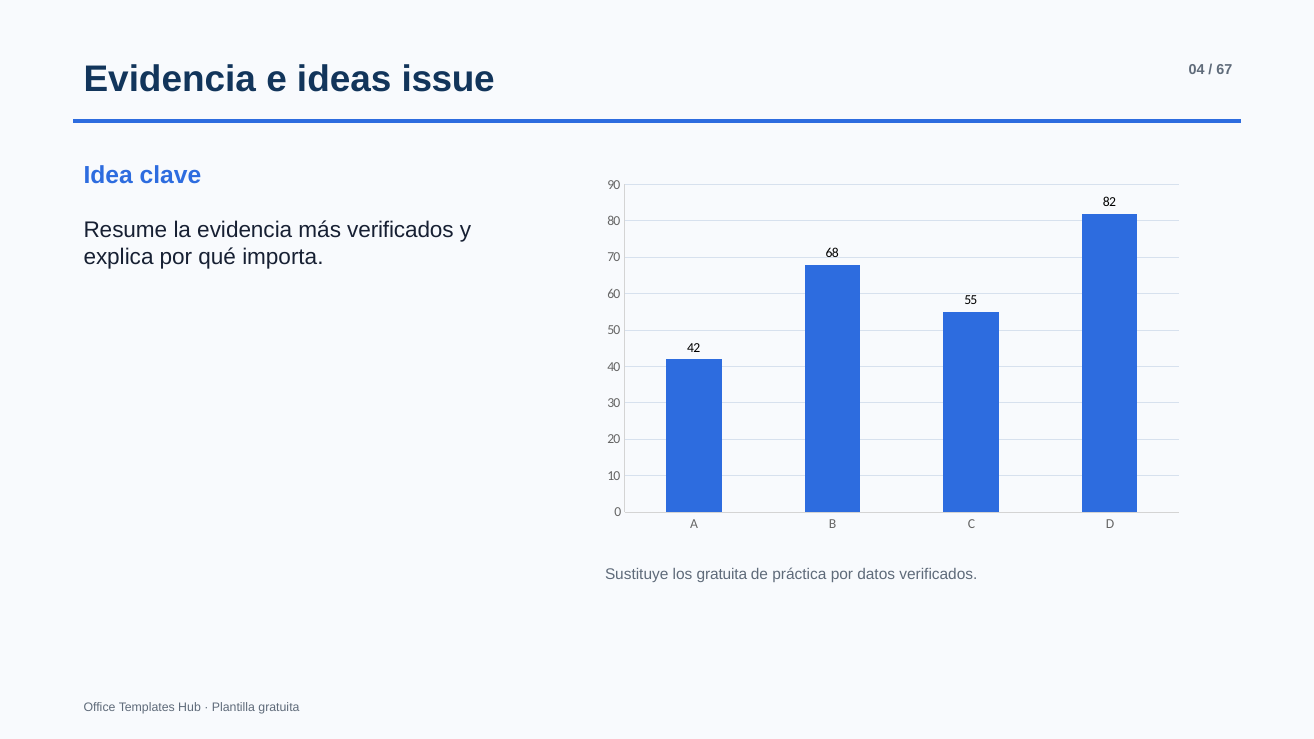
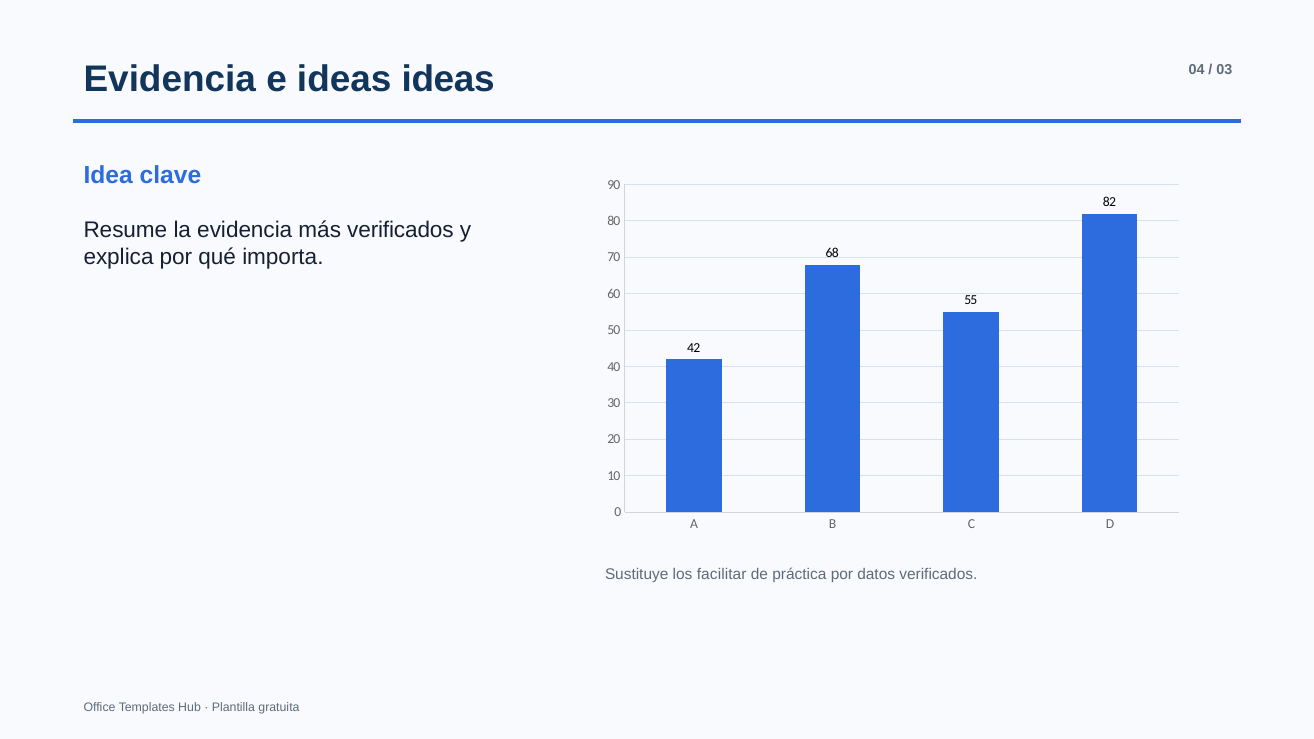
ideas issue: issue -> ideas (448, 79)
67: 67 -> 03 (1224, 70)
los gratuita: gratuita -> facilitar (722, 575)
